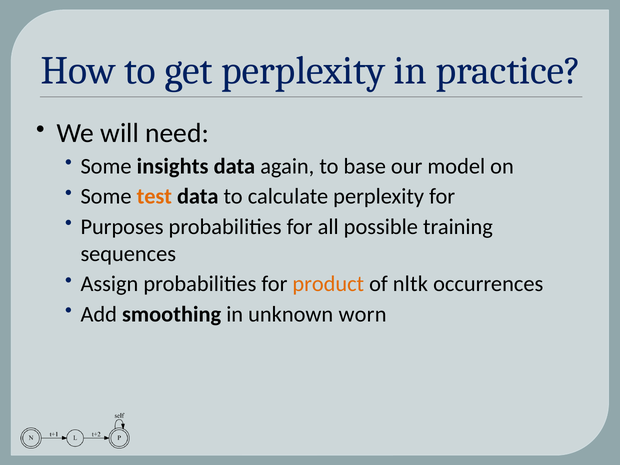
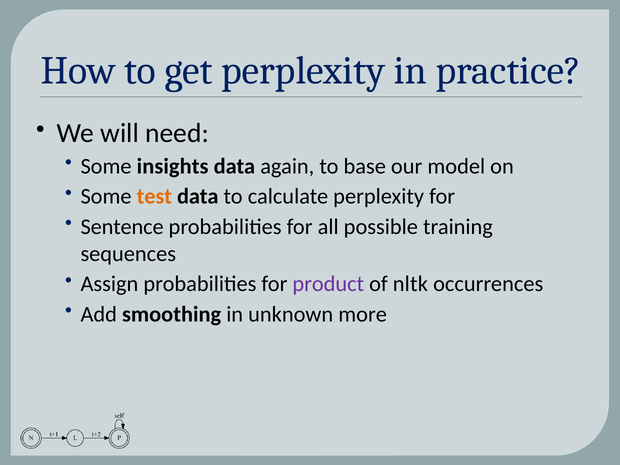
Purposes: Purposes -> Sentence (122, 227)
product colour: orange -> purple (328, 284)
worn: worn -> more (363, 314)
